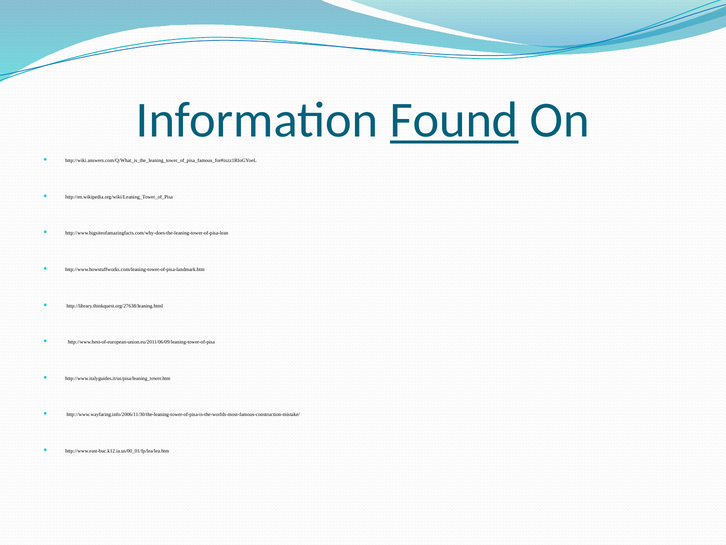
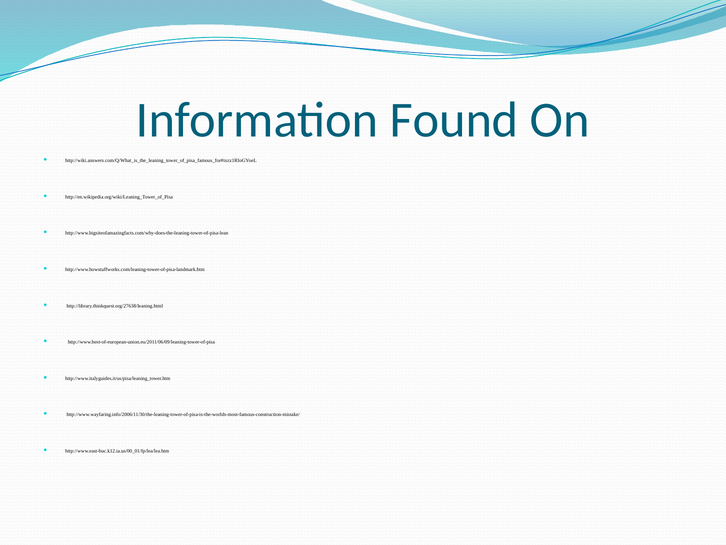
Found underline: present -> none (454, 120)
